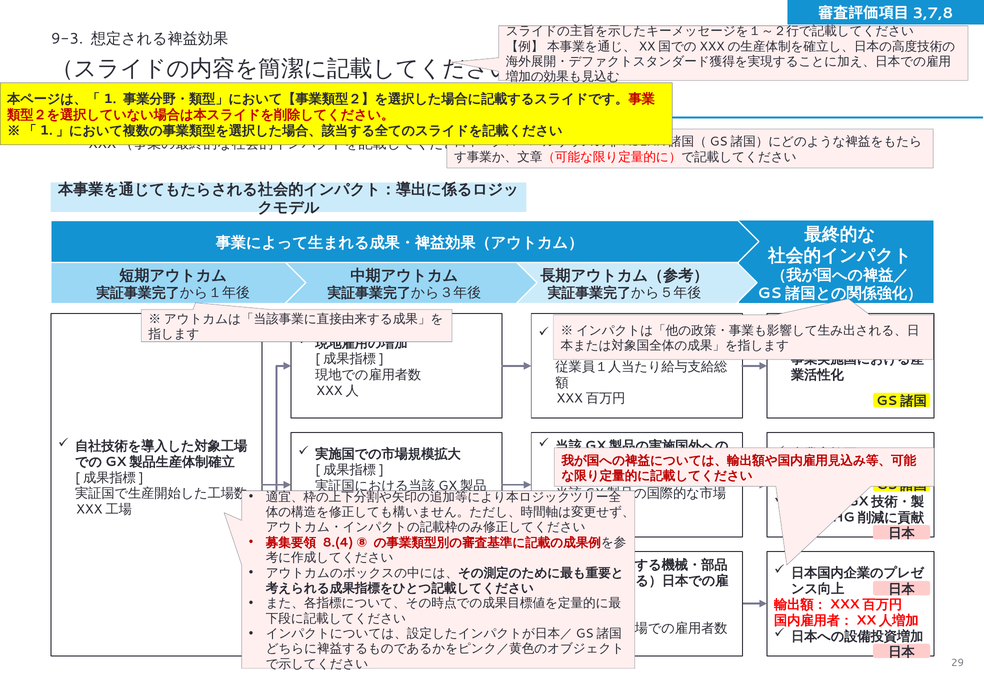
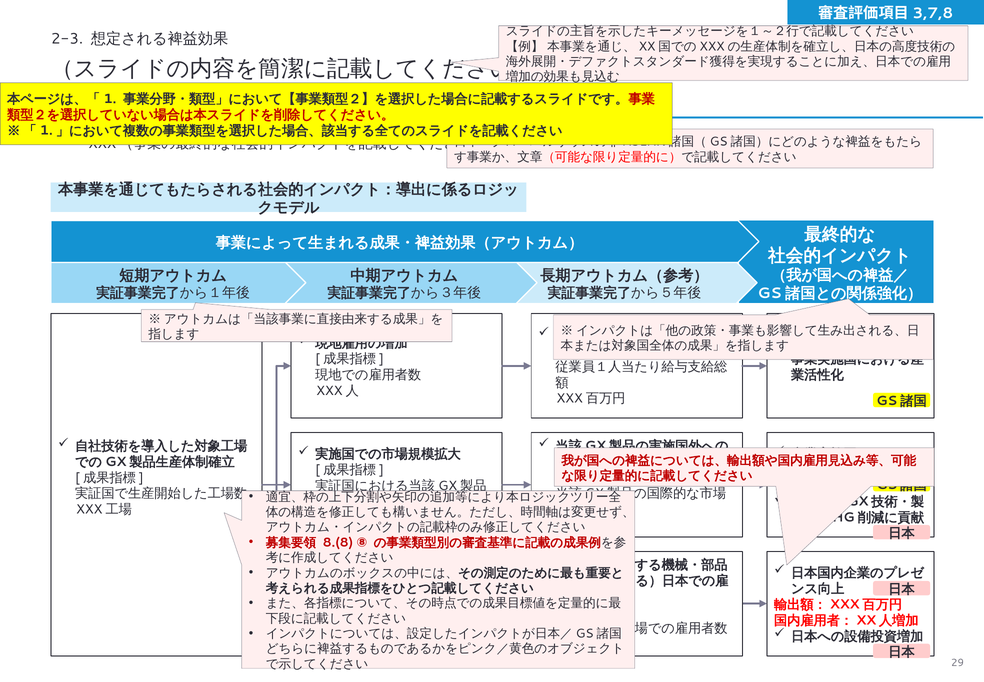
9-3: 9-3 -> 2-3 (67, 39)
8.(4: 8.(4 -> 8.(8 (338, 542)
